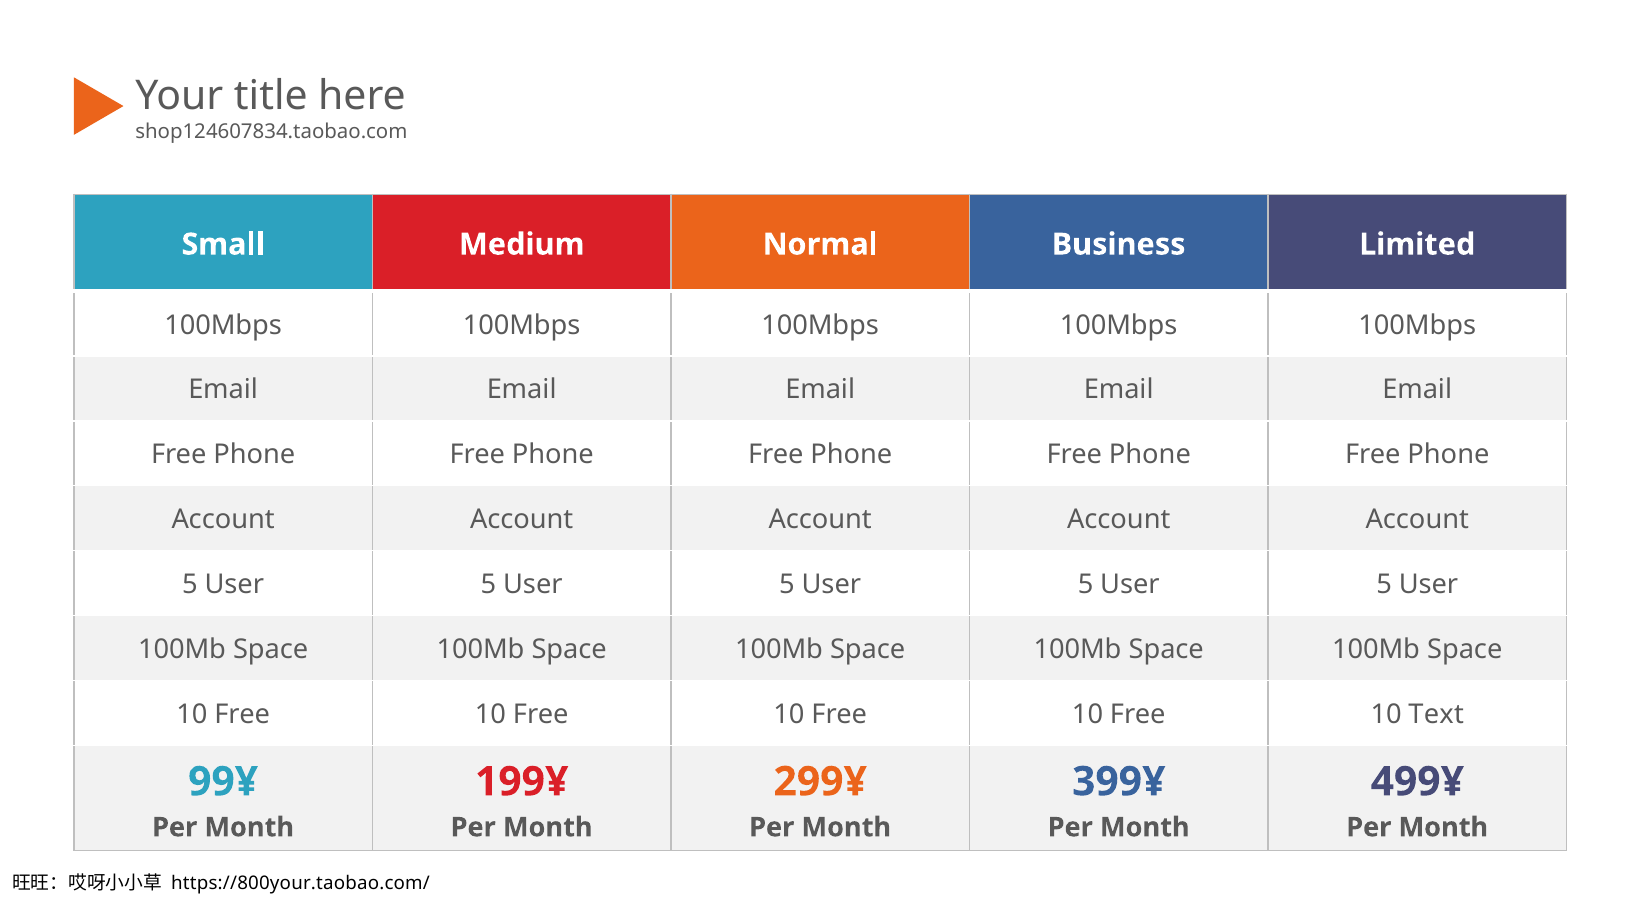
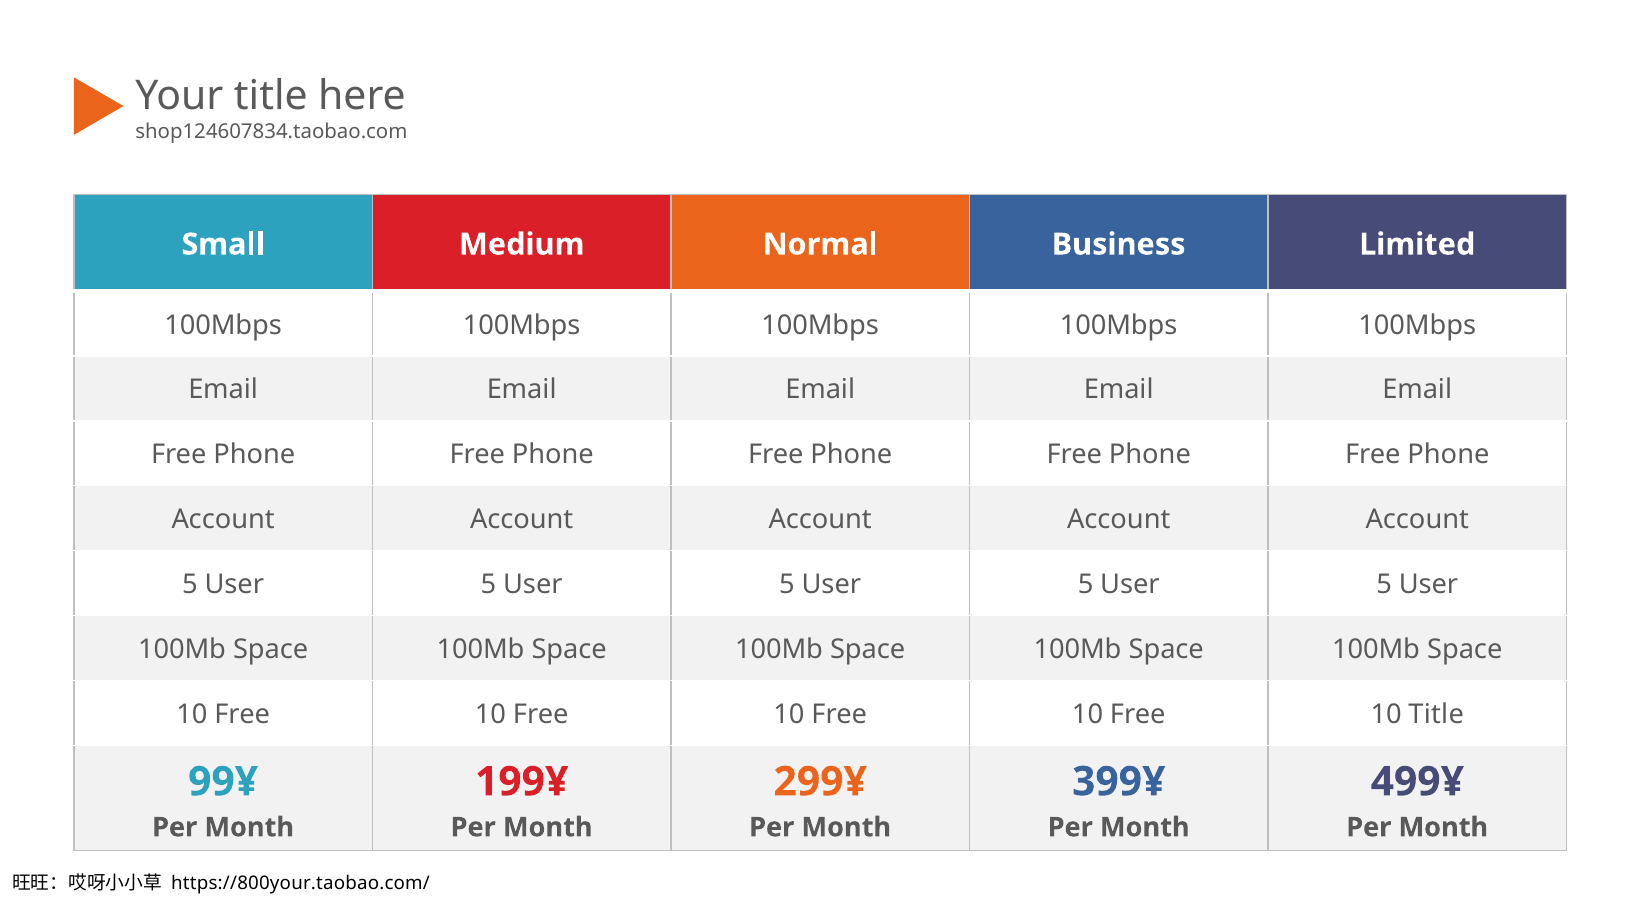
10 Text: Text -> Title (1436, 715)
